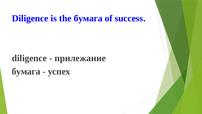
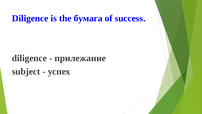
бумага: бумага -> subject (26, 71)
